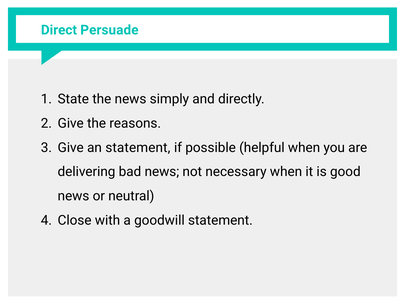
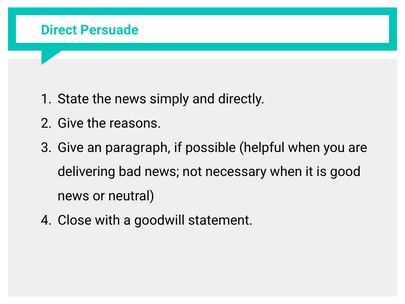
an statement: statement -> paragraph (138, 147)
